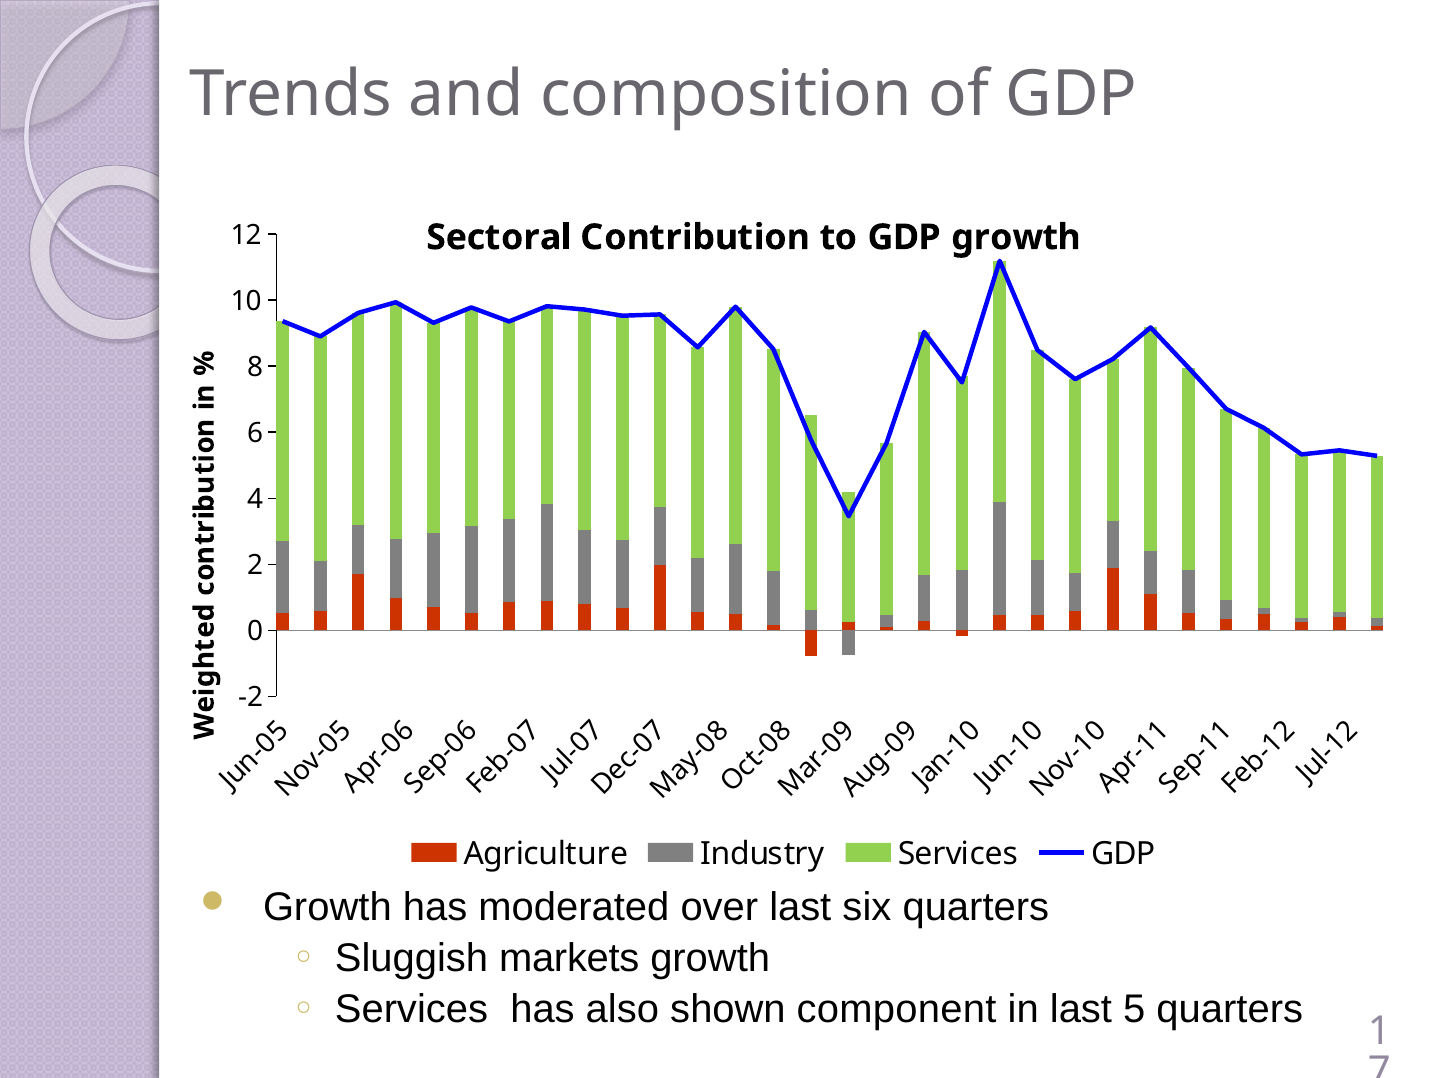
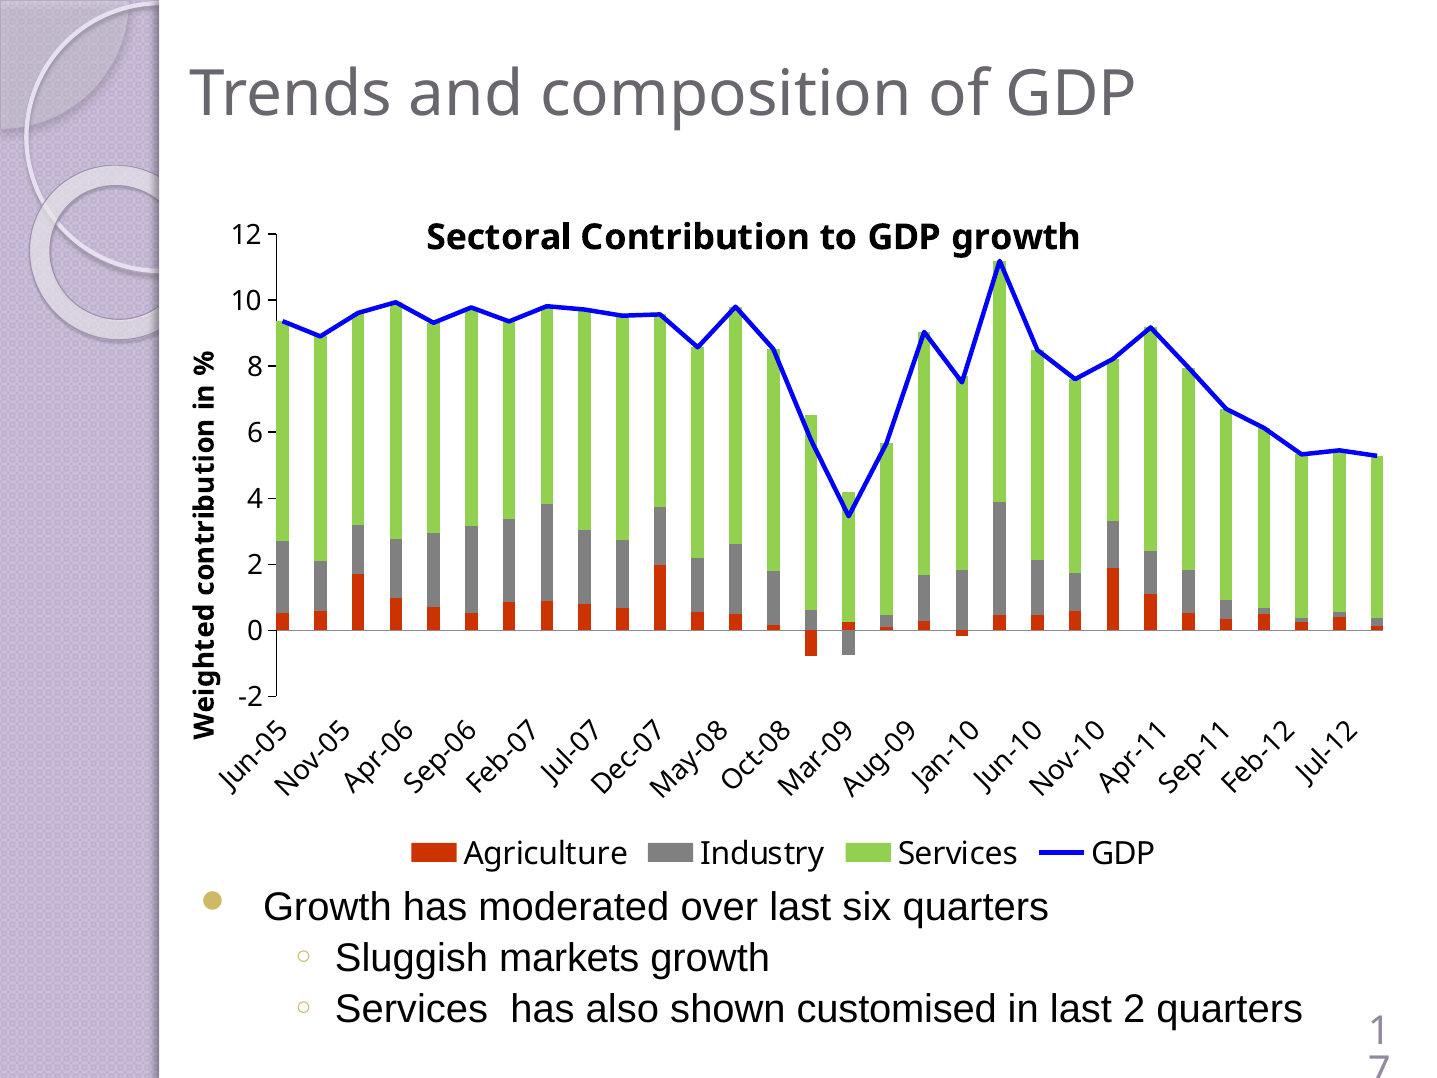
component: component -> customised (897, 1009)
last 5: 5 -> 2 (1134, 1009)
